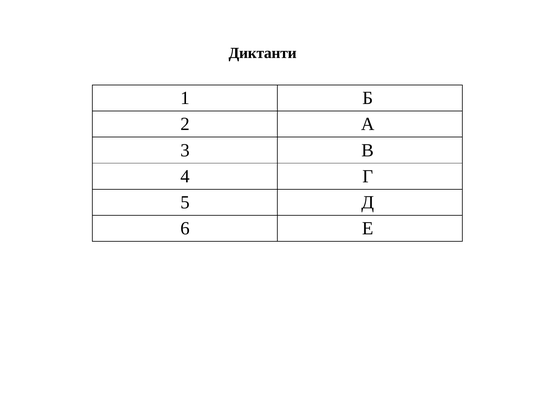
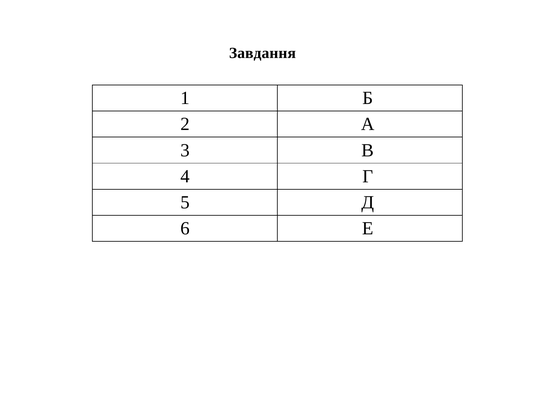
Диктанти: Диктанти -> Завдання (262, 53)
